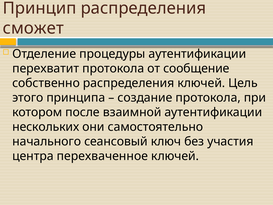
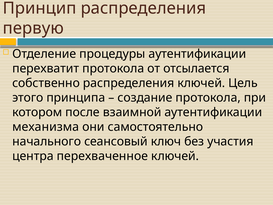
сможет: сможет -> первую (33, 28)
сообщение: сообщение -> отсылается (196, 68)
нескольких: нескольких -> механизма (46, 127)
